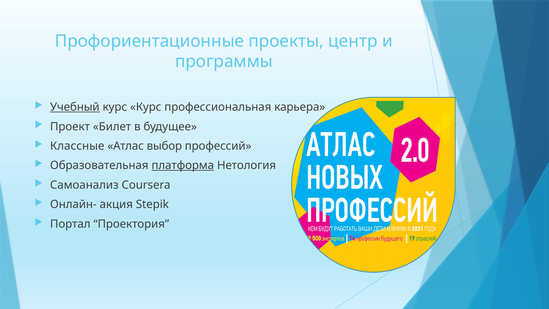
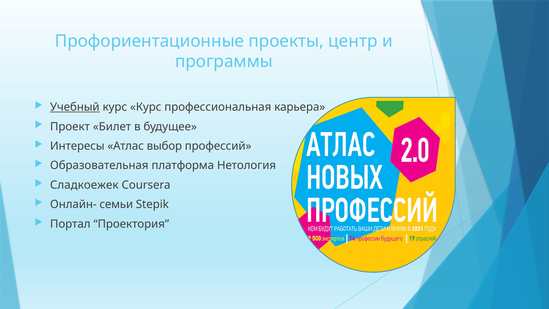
Классные: Классные -> Интересы (77, 146)
платформа underline: present -> none (183, 165)
Самоанализ: Самоанализ -> Сладкоежек (84, 185)
акция: акция -> семьи (116, 204)
